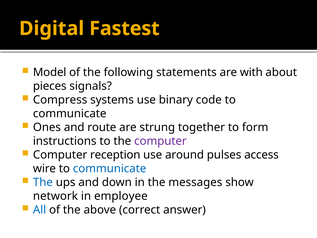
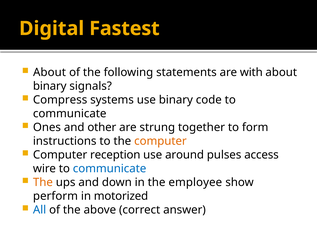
Model: Model -> About (50, 72)
pieces: pieces -> binary (50, 86)
route: route -> other (102, 127)
computer colour: purple -> orange (160, 141)
The colour: blue -> orange (43, 182)
messages: messages -> employee (195, 182)
network: network -> perform (55, 196)
employee: employee -> motorized (121, 196)
